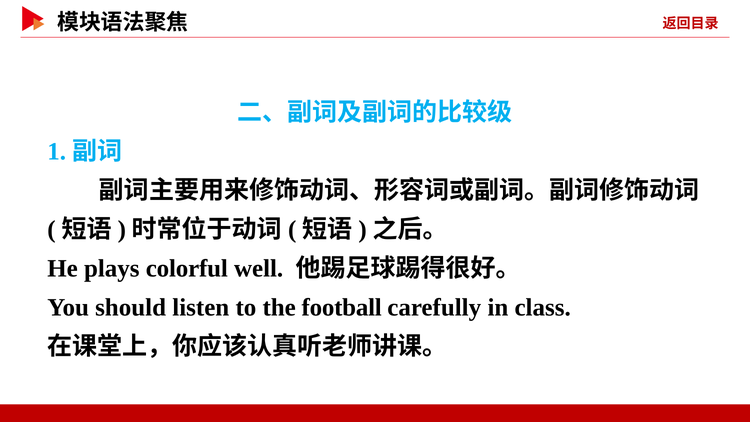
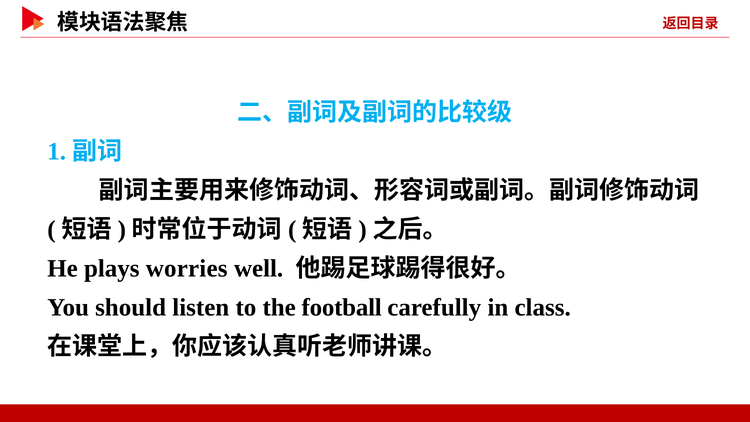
colorful: colorful -> worries (187, 268)
